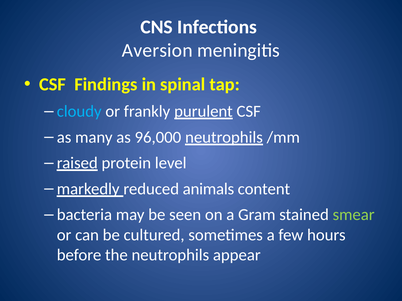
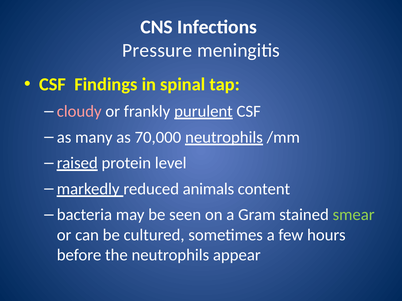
Aversion: Aversion -> Pressure (157, 51)
cloudy colour: light blue -> pink (79, 111)
96,000: 96,000 -> 70,000 (158, 137)
